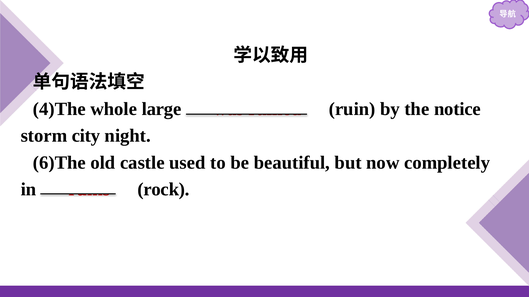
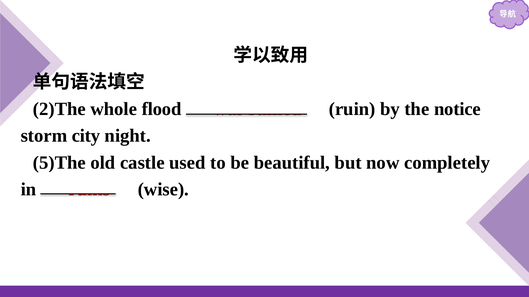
4)The: 4)The -> 2)The (59, 109)
large: large -> flood (162, 109)
6)The: 6)The -> 5)The (59, 163)
rock: rock -> wise (163, 190)
